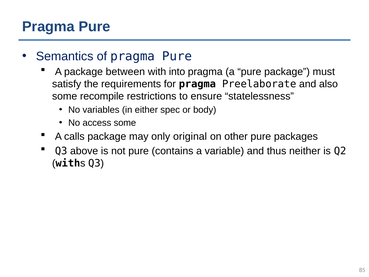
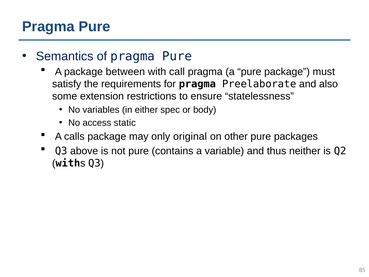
into: into -> call (177, 72)
recompile: recompile -> extension (102, 96)
access some: some -> static (125, 123)
